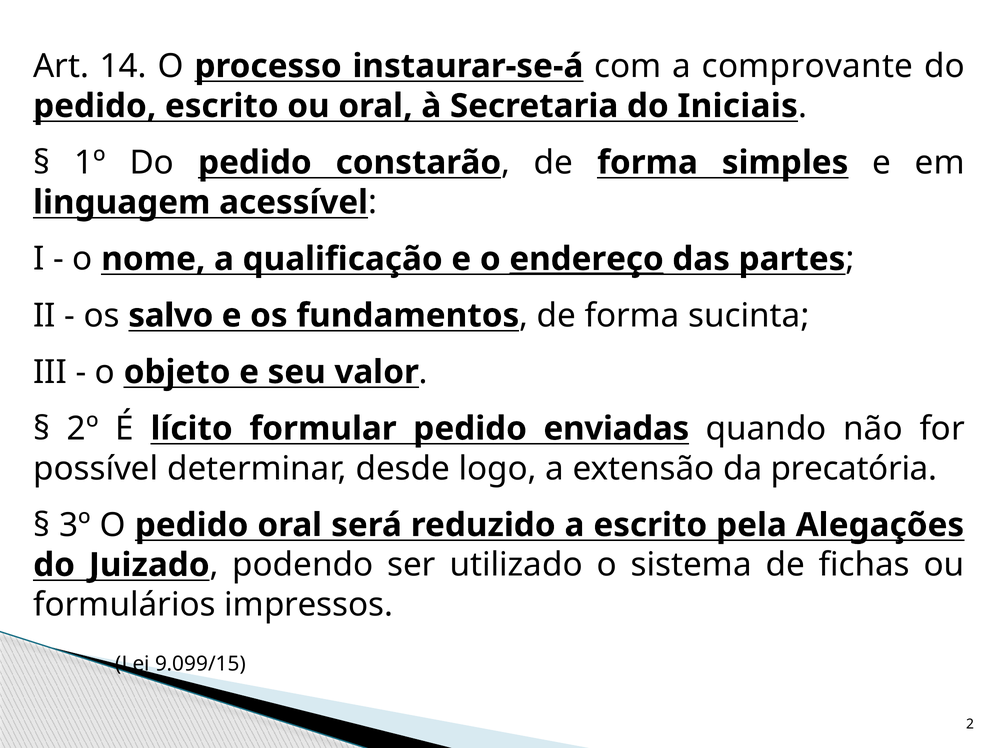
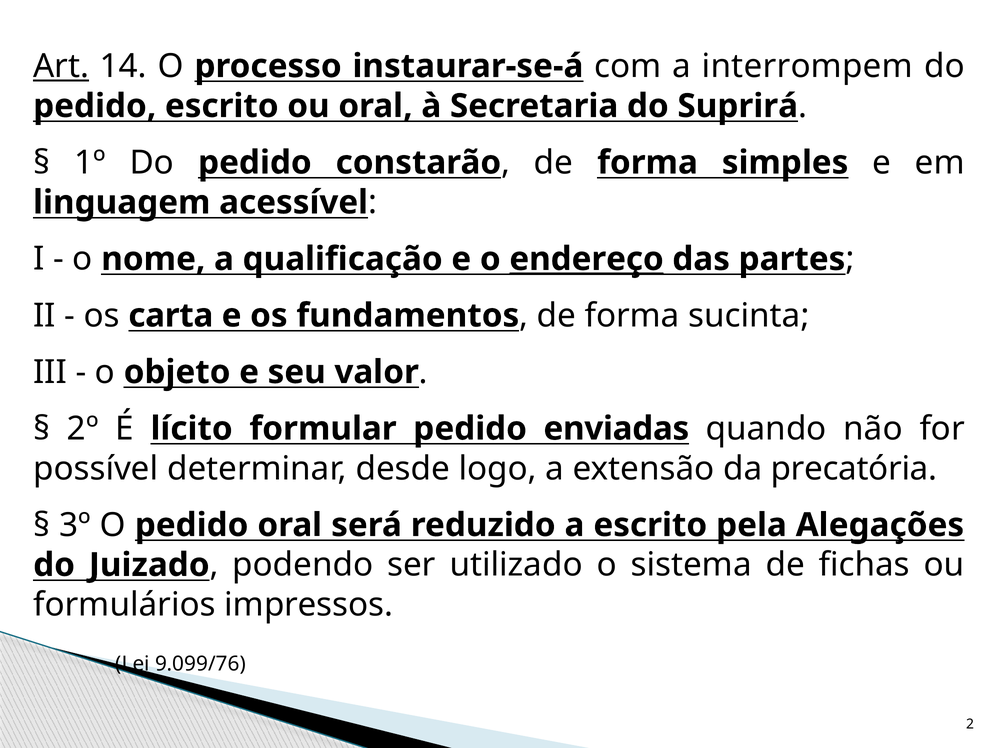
Art underline: none -> present (61, 66)
comprovante: comprovante -> interrompem (807, 66)
Iniciais: Iniciais -> Suprirá (738, 106)
salvo: salvo -> carta (171, 316)
9.099/15: 9.099/15 -> 9.099/76 (200, 665)
